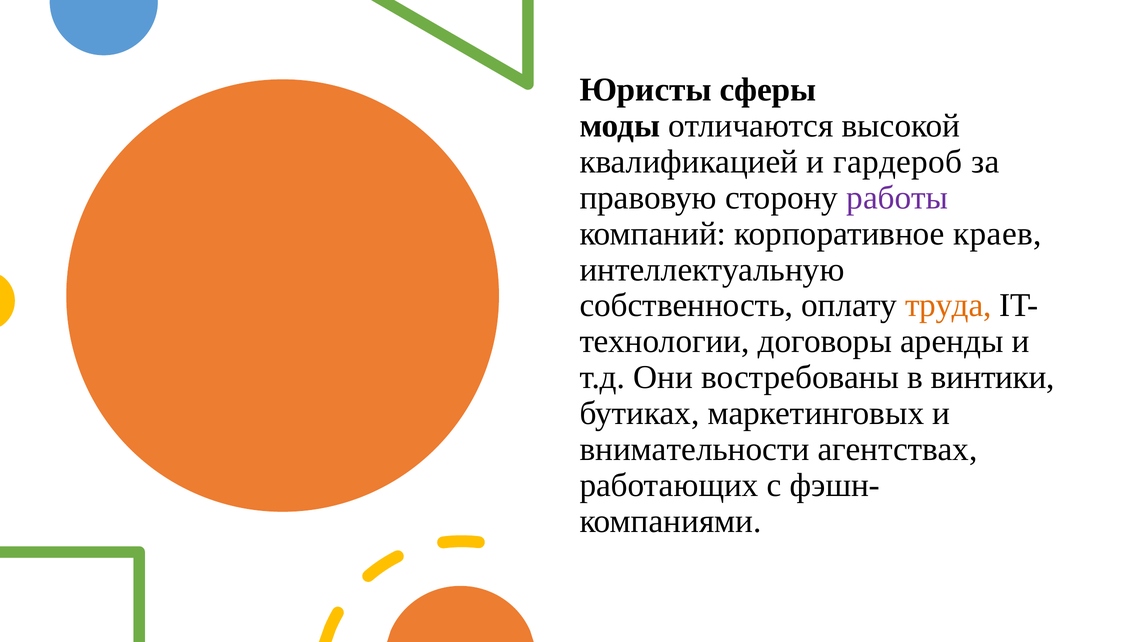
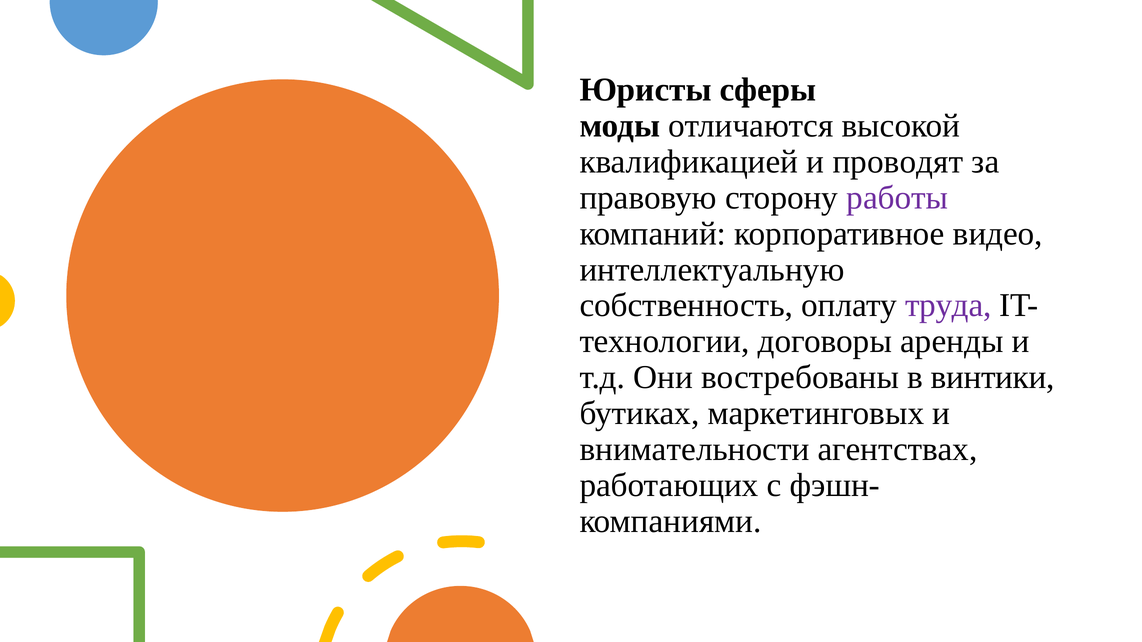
гардероб: гардероб -> проводят (898, 162)
краев: краев -> видео (998, 234)
труда colour: orange -> purple (948, 306)
